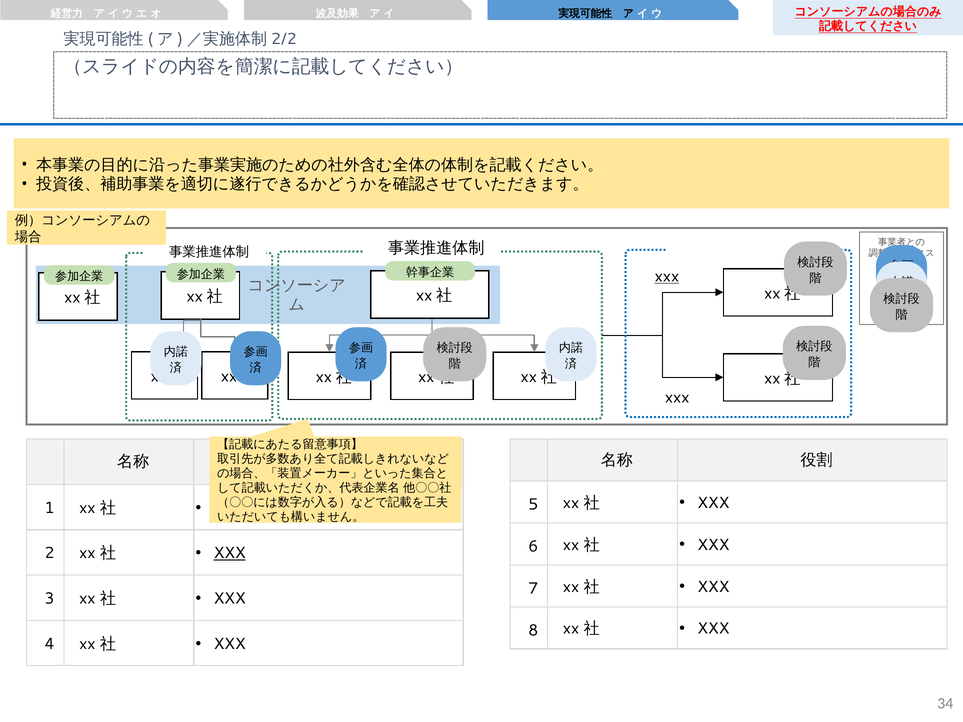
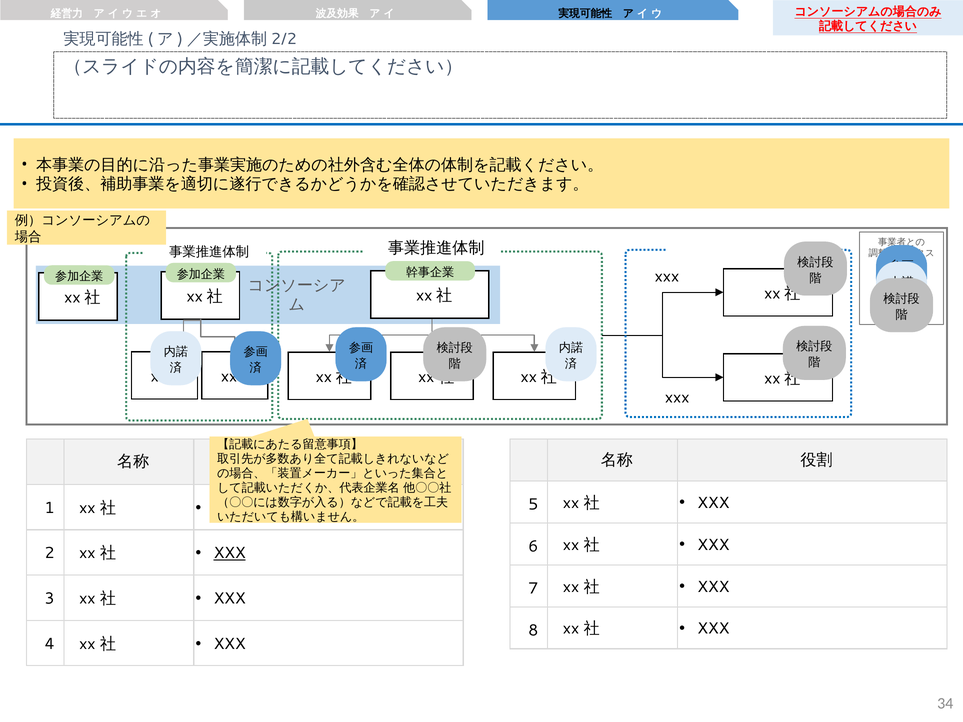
xxx underline: present -> none (667, 276)
